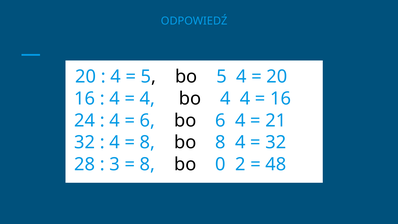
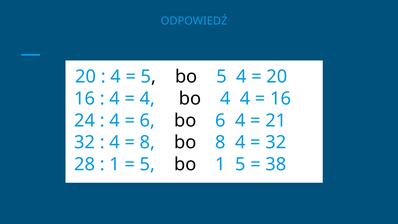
3: 3 -> 1 (115, 164)
8: 8 -> 5 (147, 164)
bo 0: 0 -> 1 (220, 164)
𑁦 2: 2 -> 5 (240, 164)
48: 48 -> 38 (276, 164)
